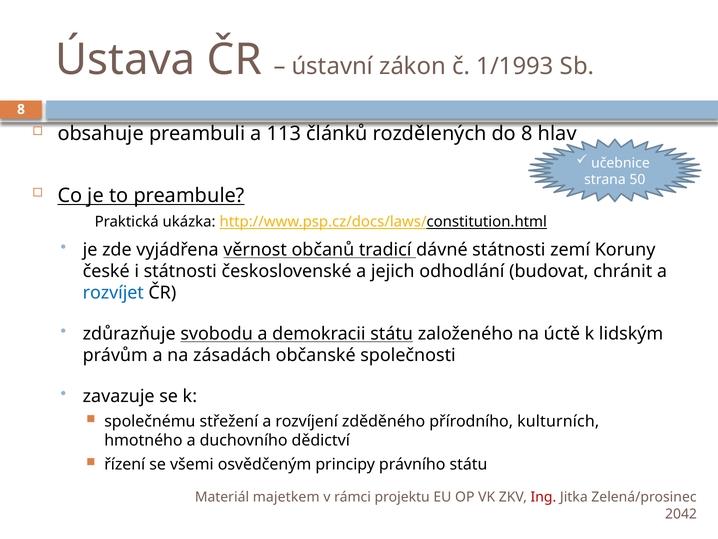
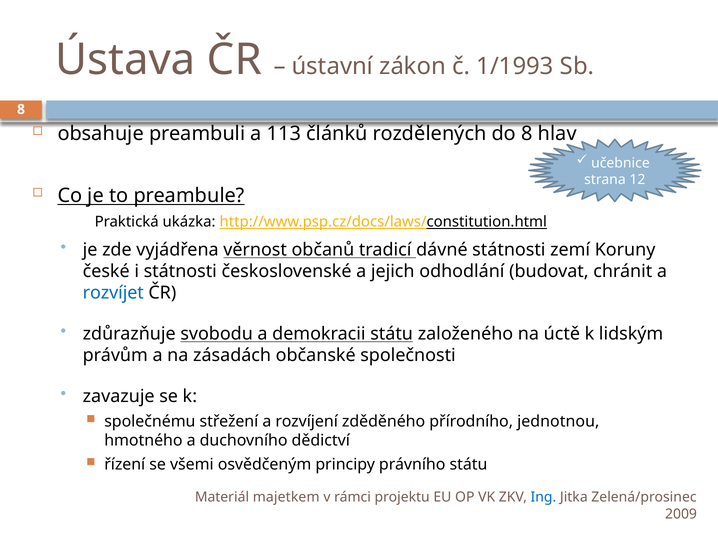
50: 50 -> 12 (637, 180)
kulturních: kulturních -> jednotnou (558, 421)
Ing colour: red -> blue (543, 497)
2042: 2042 -> 2009 (681, 513)
